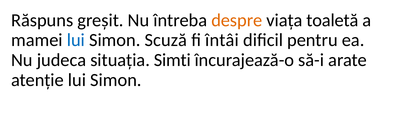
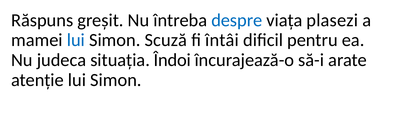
despre colour: orange -> blue (237, 20)
toaletă: toaletă -> plasezi (332, 20)
Simti: Simti -> Îndoi (172, 60)
